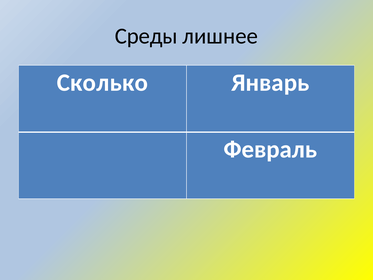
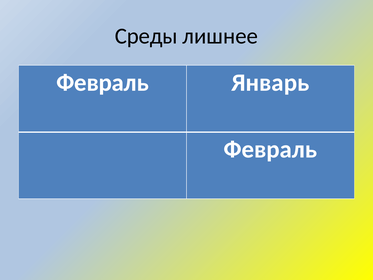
Сколько: Сколько -> Февраль (103, 83)
